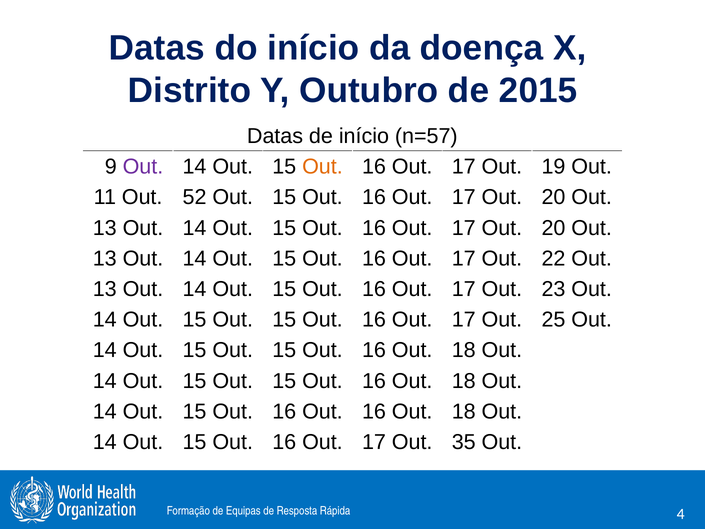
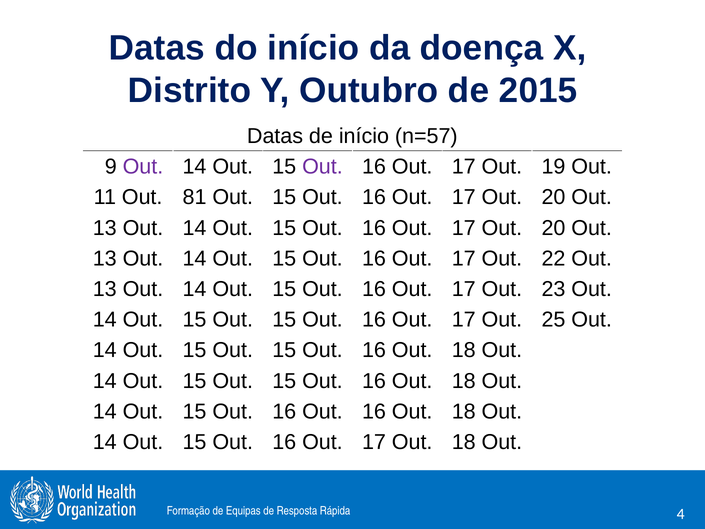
Out colour: orange -> purple (322, 167)
52: 52 -> 81 (195, 197)
17 Out 35: 35 -> 18 (464, 442)
